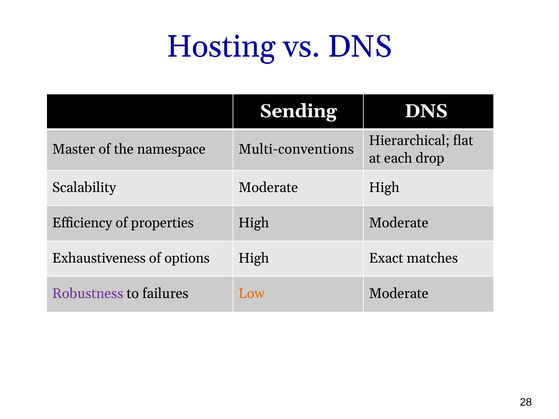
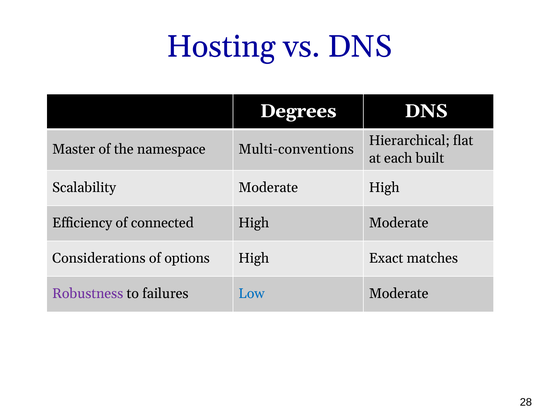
Sending: Sending -> Degrees (298, 111)
drop: drop -> built (430, 158)
properties: properties -> connected (162, 223)
Exhaustiveness: Exhaustiveness -> Considerations (99, 258)
Low colour: orange -> blue (252, 294)
